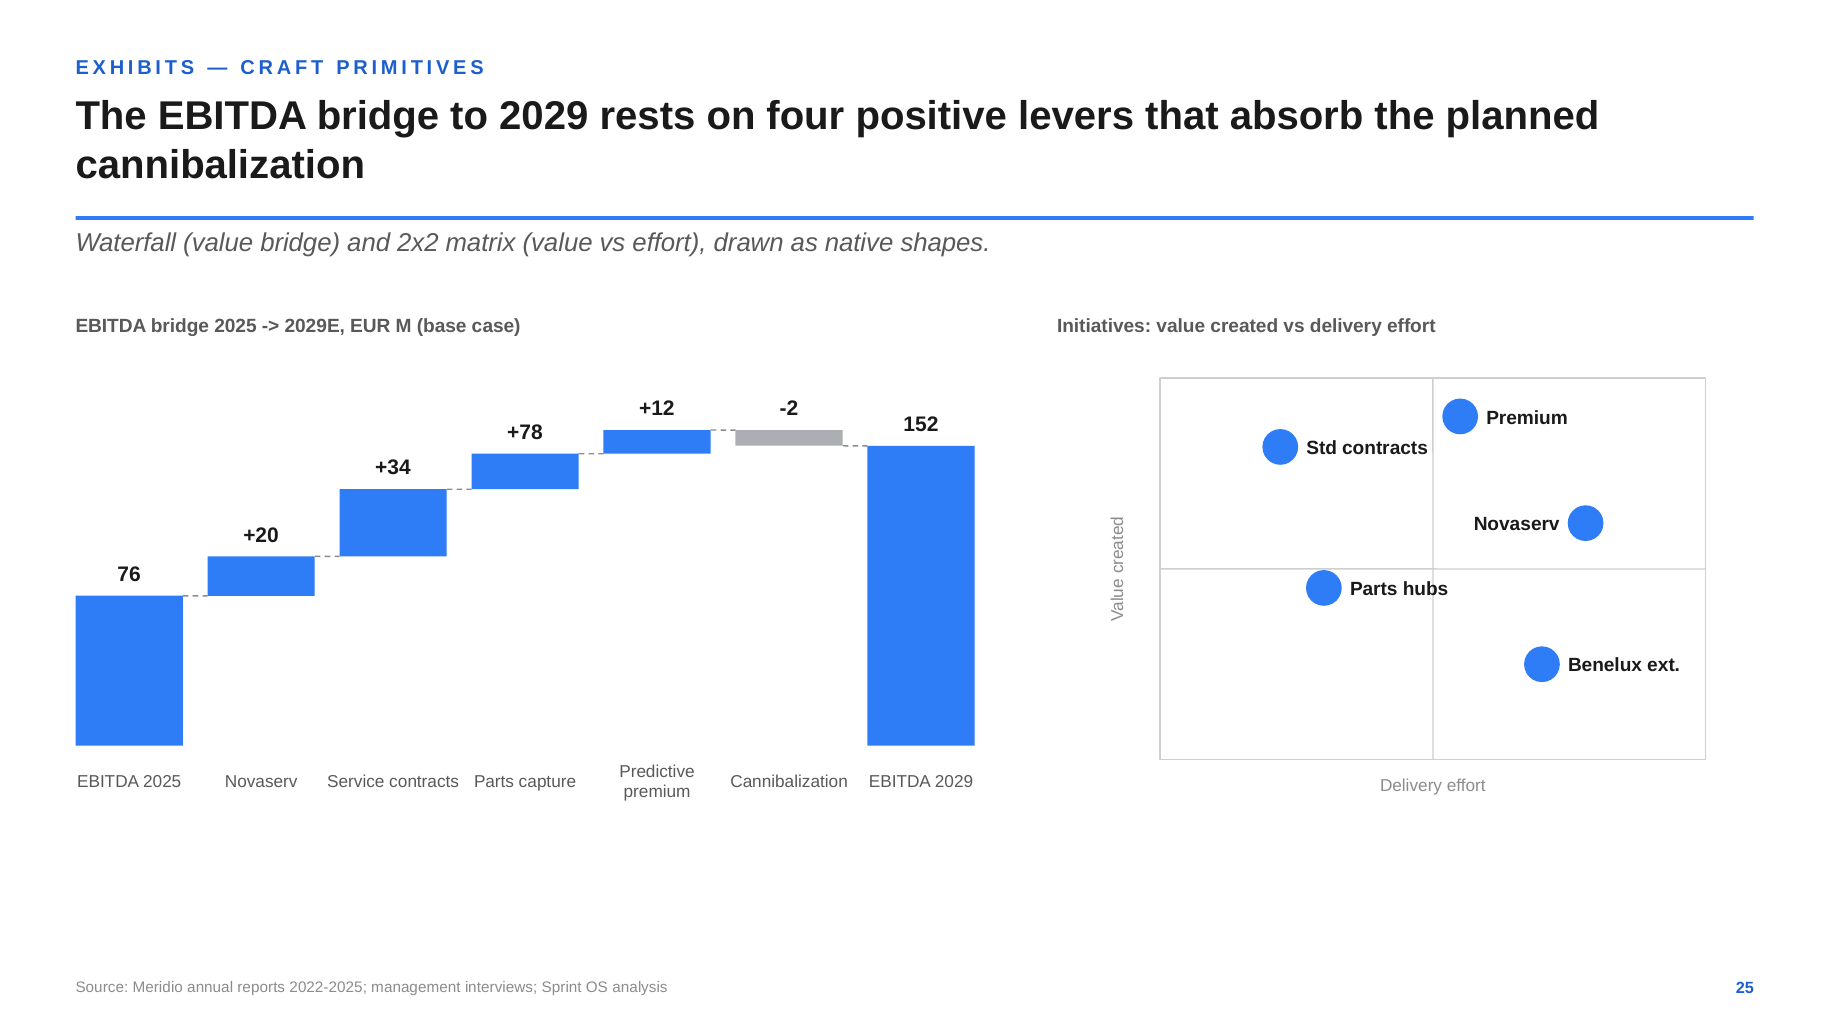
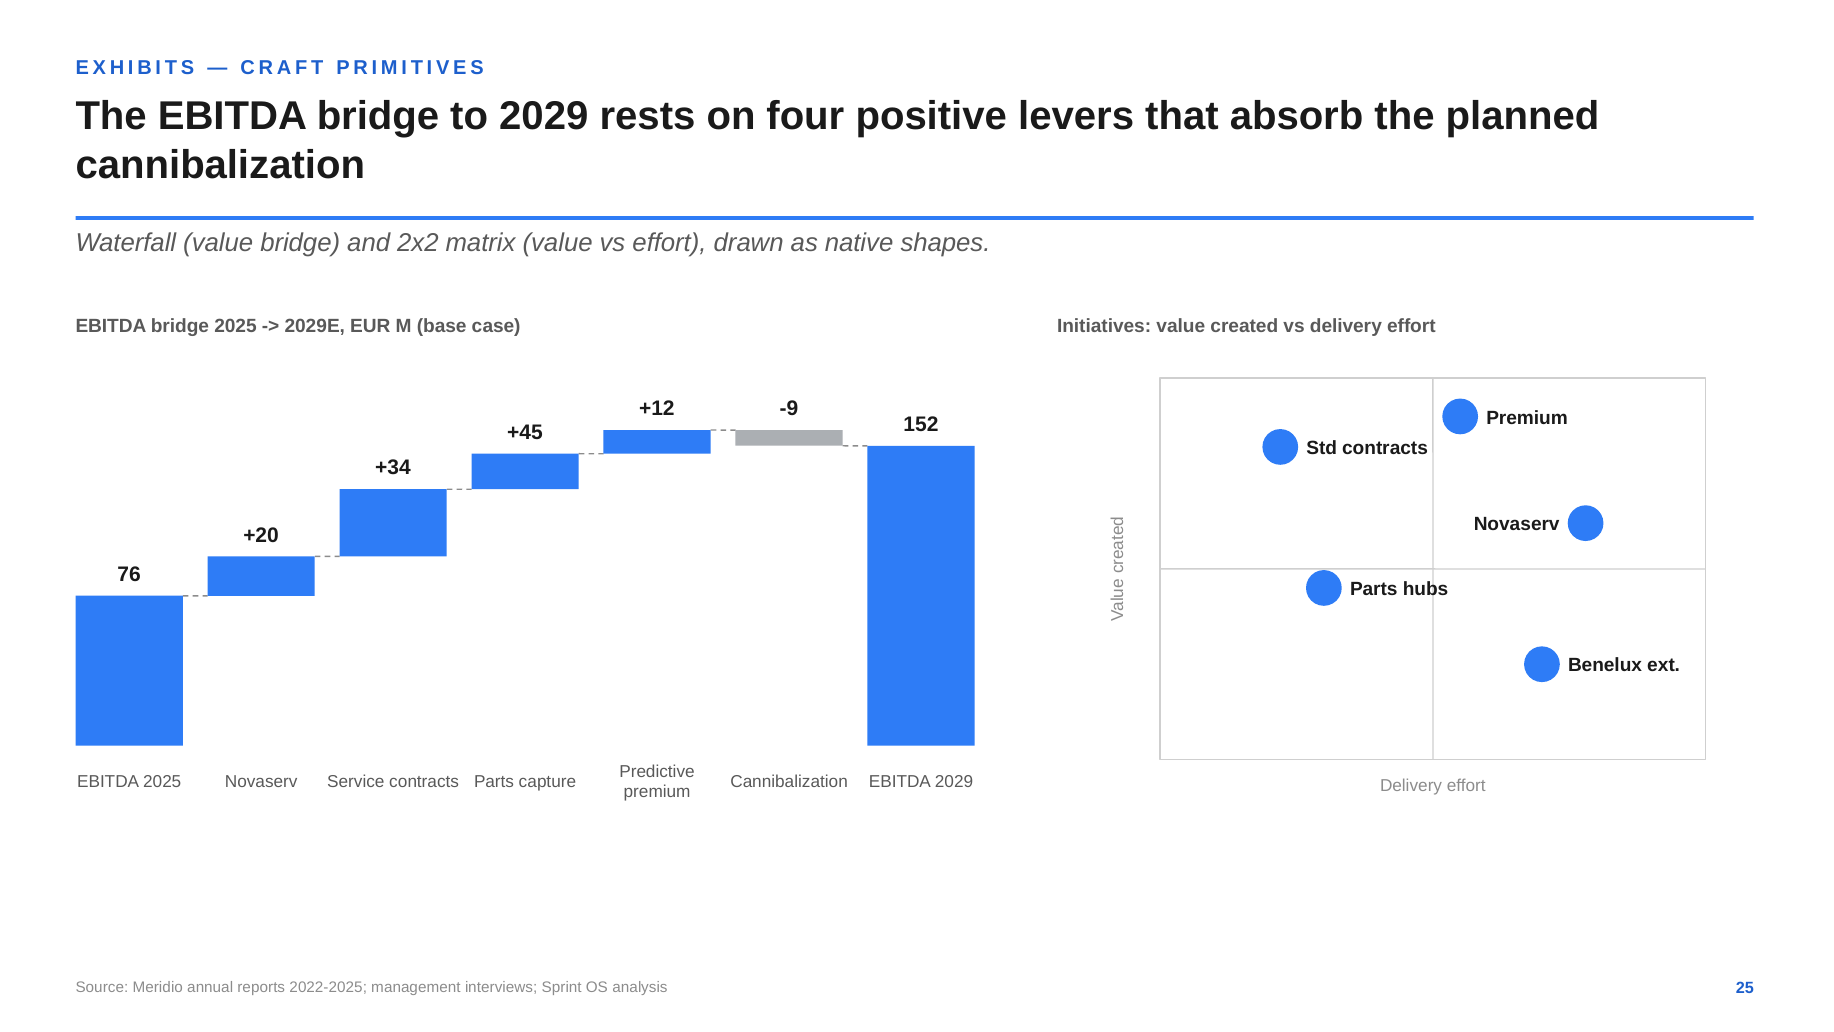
-2: -2 -> -9 (789, 409)
+78: +78 -> +45 (525, 432)
